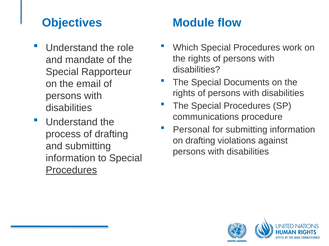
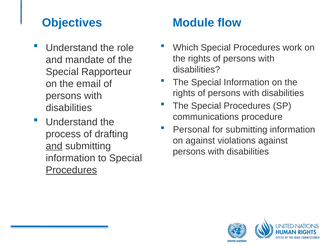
Special Documents: Documents -> Information (247, 83)
on drafting: drafting -> against (200, 141)
and underline: none -> present (54, 146)
